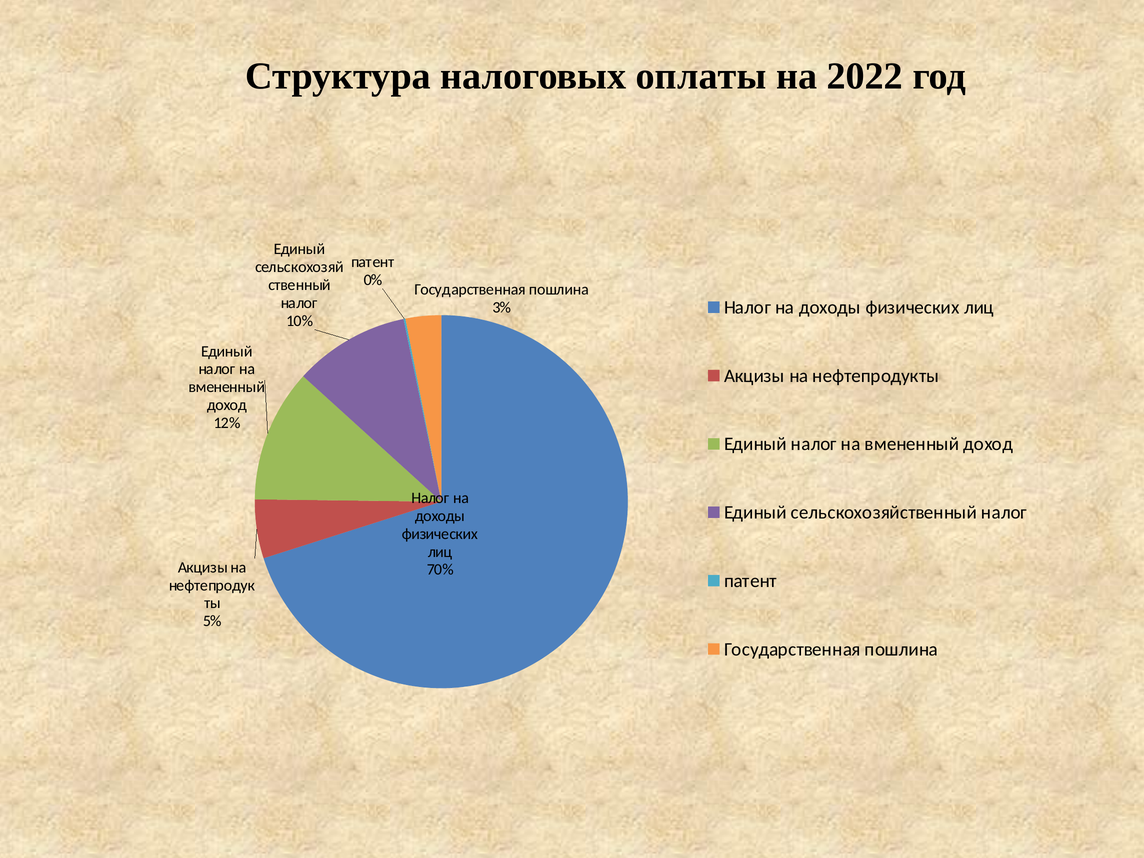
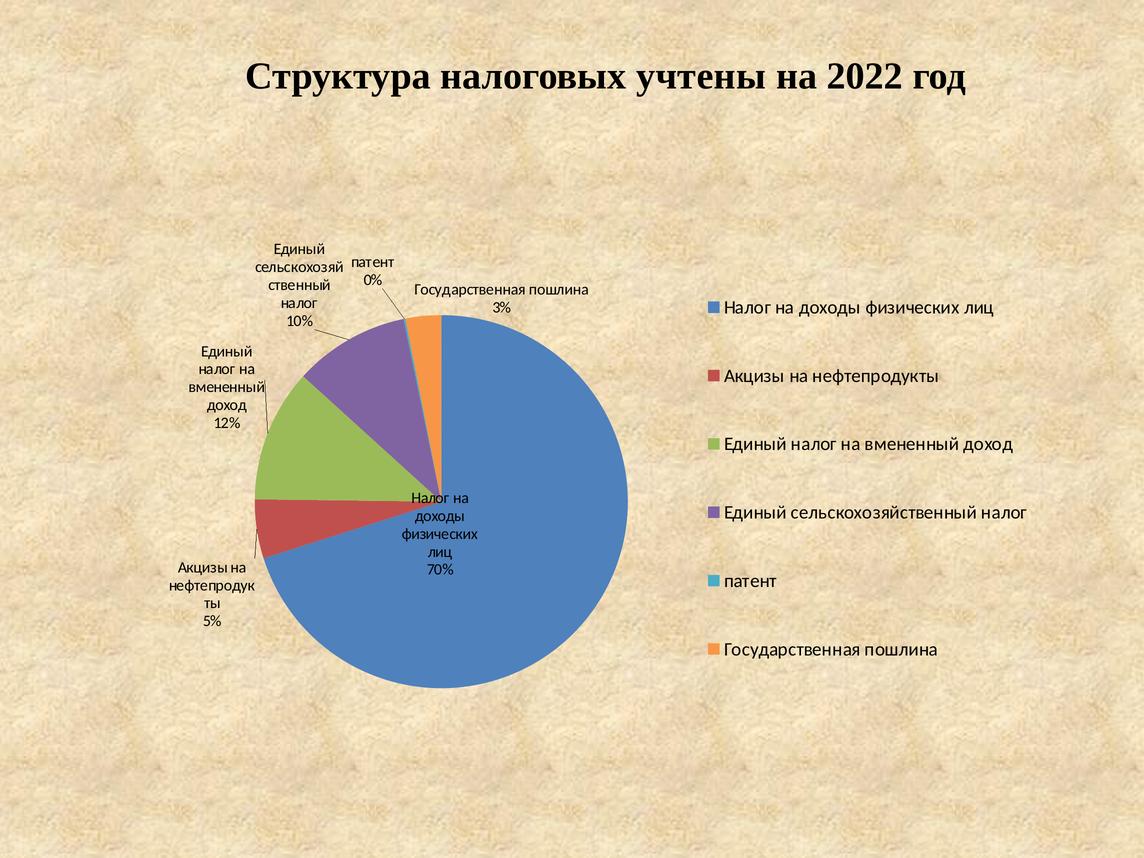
оплаты: оплаты -> учтены (701, 76)
